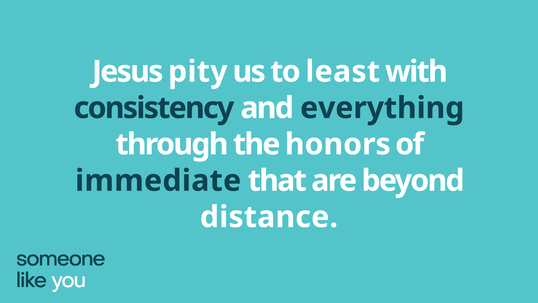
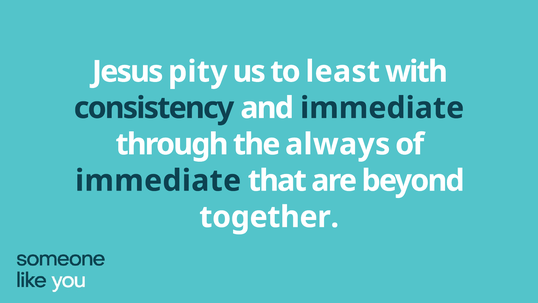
and everything: everything -> immediate (382, 108)
honors: honors -> always (338, 144)
distance: distance -> together (269, 217)
